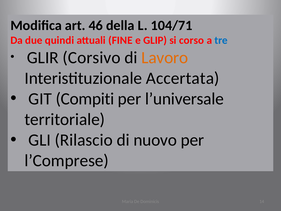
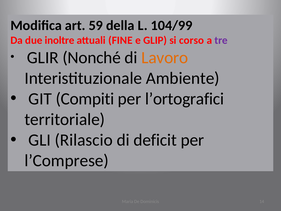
46: 46 -> 59 (96, 25)
104/71: 104/71 -> 104/99 (172, 25)
quindi: quindi -> inoltre (60, 40)
tre colour: blue -> purple (221, 40)
Corsivo: Corsivo -> Nonché (92, 58)
Accertata: Accertata -> Ambiente (183, 78)
l’universale: l’universale -> l’ortografici (185, 99)
nuovo: nuovo -> deficit (155, 140)
